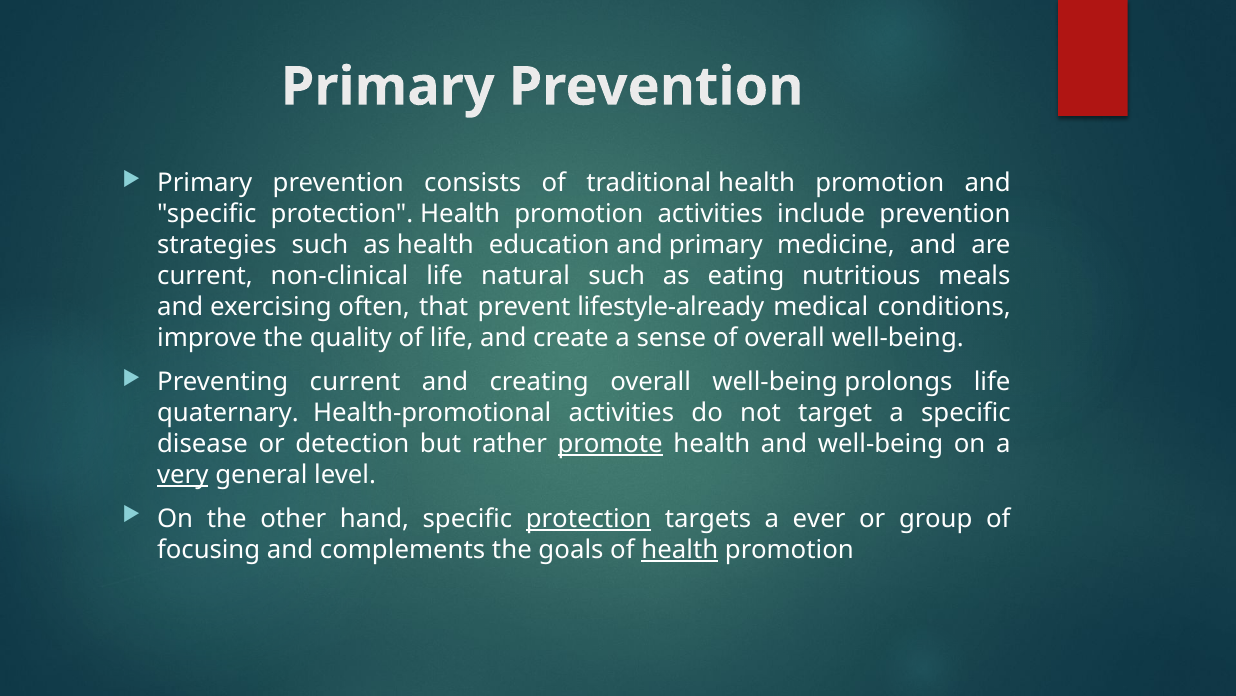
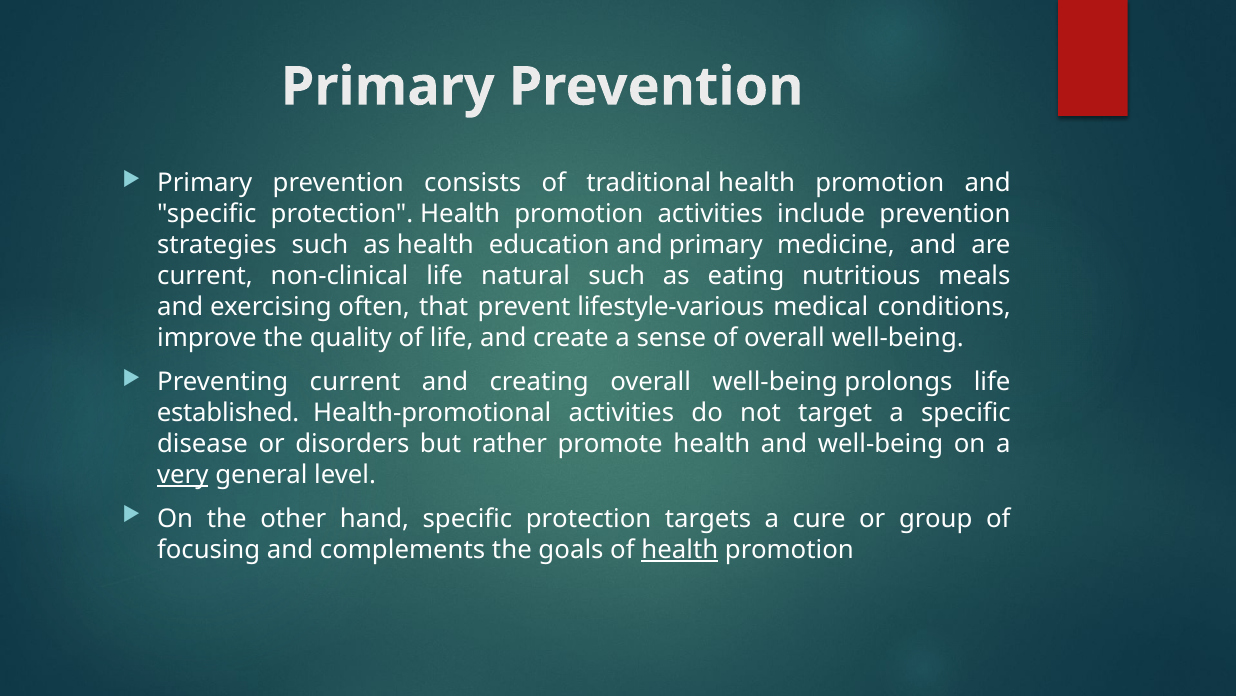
lifestyle-already: lifestyle-already -> lifestyle-various (671, 307)
quaternary: quaternary -> established (228, 413)
detection: detection -> disorders (352, 444)
promote underline: present -> none (610, 444)
protection underline: present -> none (589, 518)
ever: ever -> cure (819, 518)
